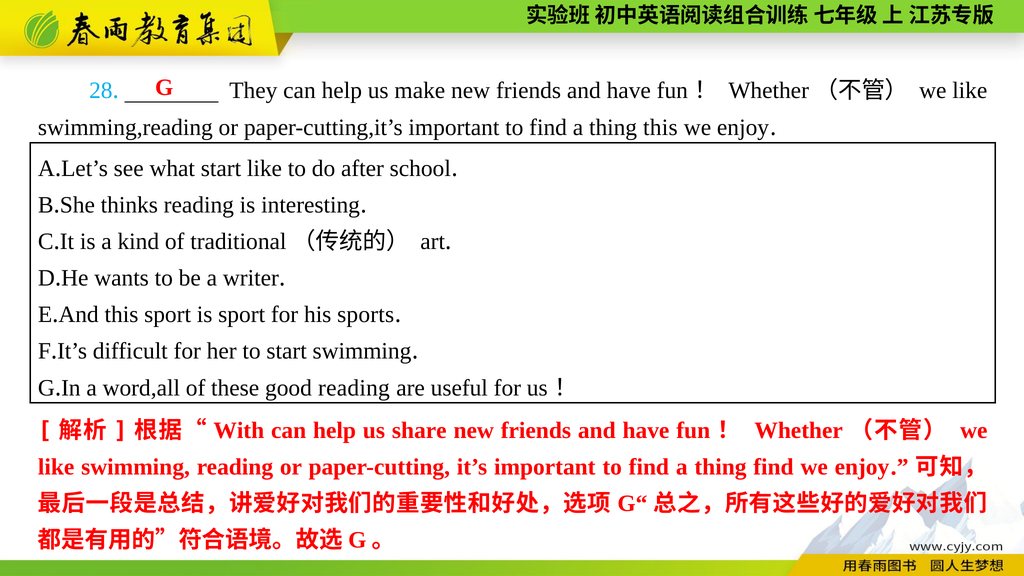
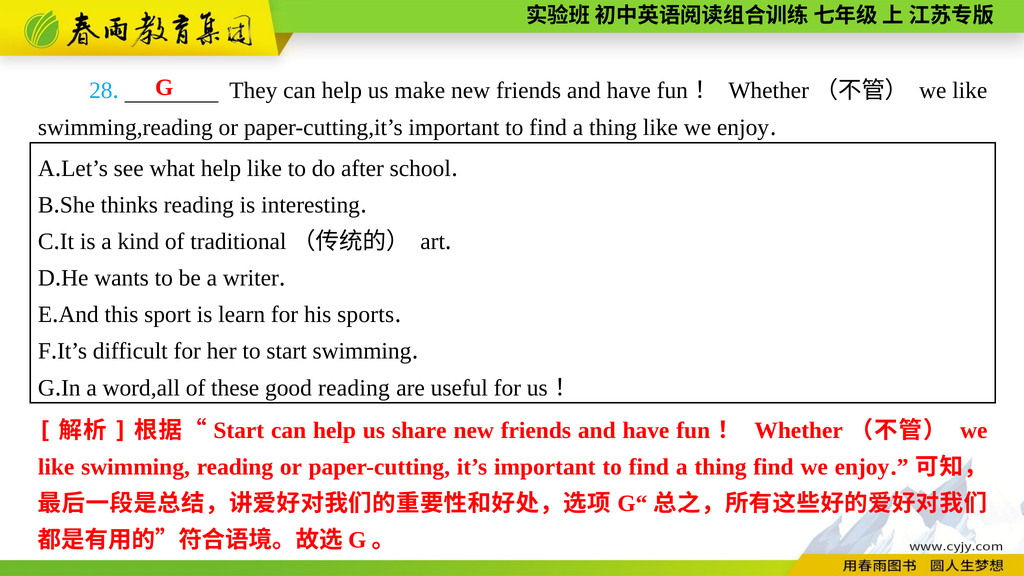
thing this: this -> like (660, 127)
what start: start -> help (221, 168)
is sport: sport -> learn (242, 315)
With: With -> Start (239, 430)
